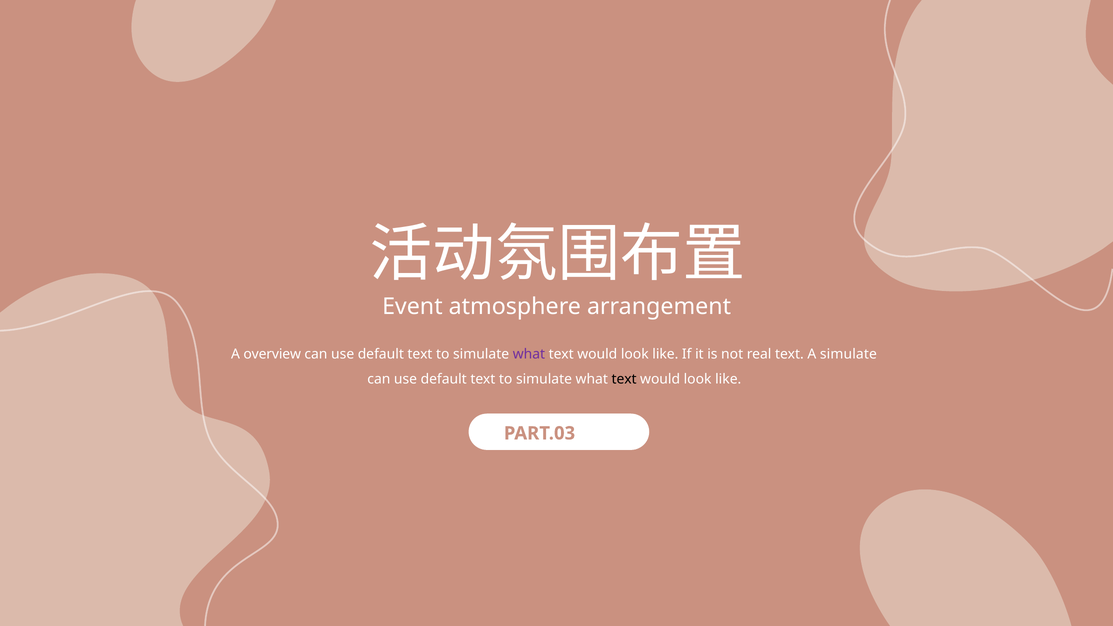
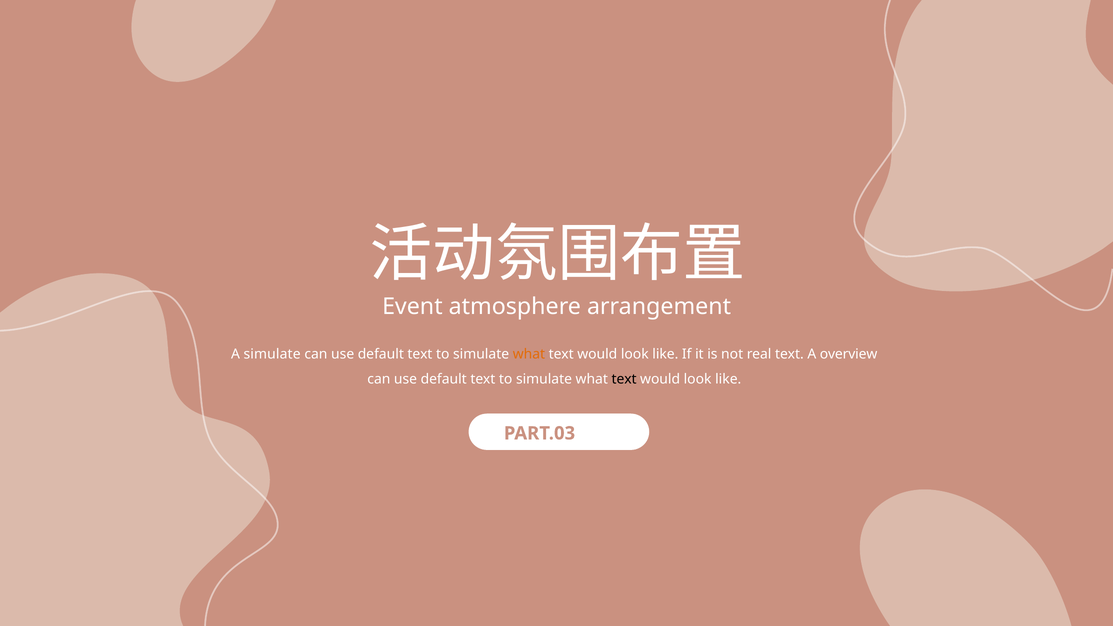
A overview: overview -> simulate (272, 354)
what colour: purple -> orange (529, 354)
A simulate: simulate -> overview (849, 354)
